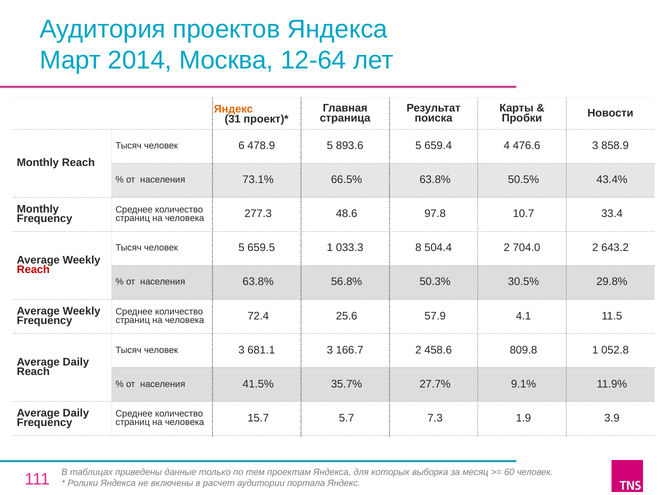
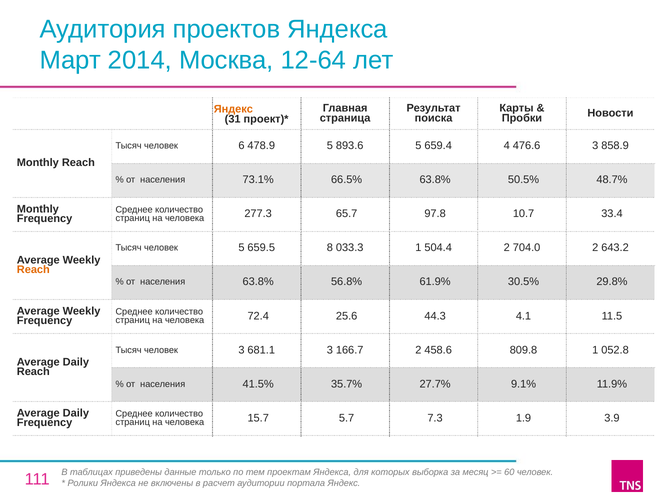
43.4%: 43.4% -> 48.7% (612, 180)
48.6: 48.6 -> 65.7 (347, 214)
659.5 1: 1 -> 8 (330, 248)
033.3 8: 8 -> 1 (418, 248)
Reach colour: red -> orange (33, 270)
50.3%: 50.3% -> 61.9% (435, 282)
57.9: 57.9 -> 44.3 (435, 316)
